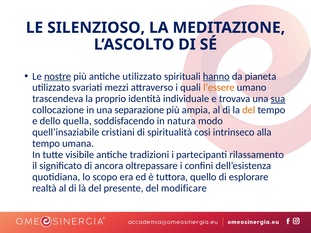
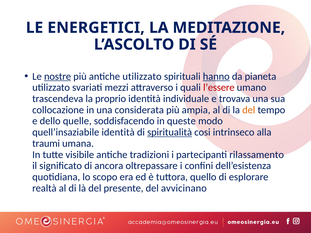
SILENZIOSO: SILENZIOSO -> ENERGETICI (96, 28)
l’essere colour: orange -> red (219, 88)
sua underline: present -> none (278, 99)
separazione: separazione -> considerata (139, 110)
quella: quella -> quelle (77, 121)
natura: natura -> queste (181, 121)
quell’insaziabile cristiani: cristiani -> identità (118, 132)
spiritualità underline: none -> present (170, 132)
tempo: tempo -> traumi (46, 144)
modificare: modificare -> avvicinano (184, 188)
